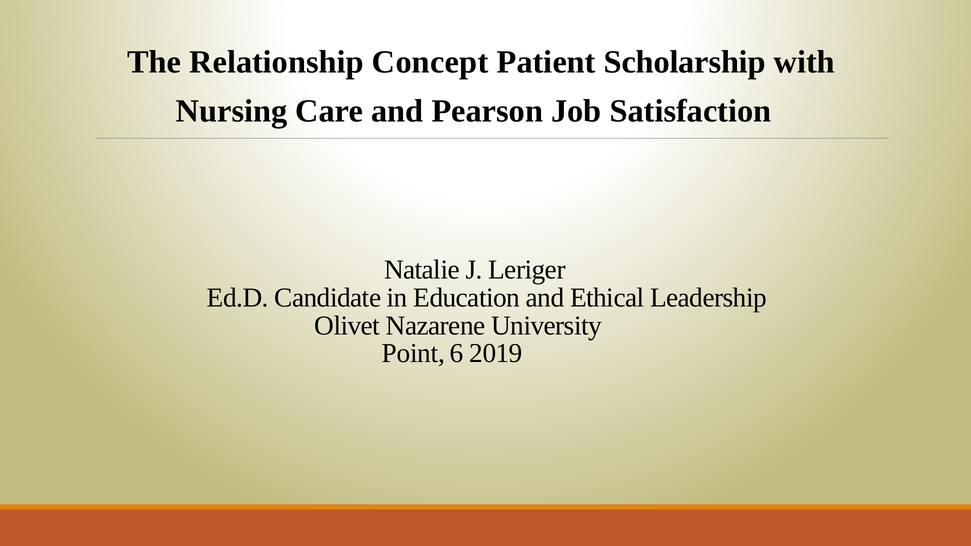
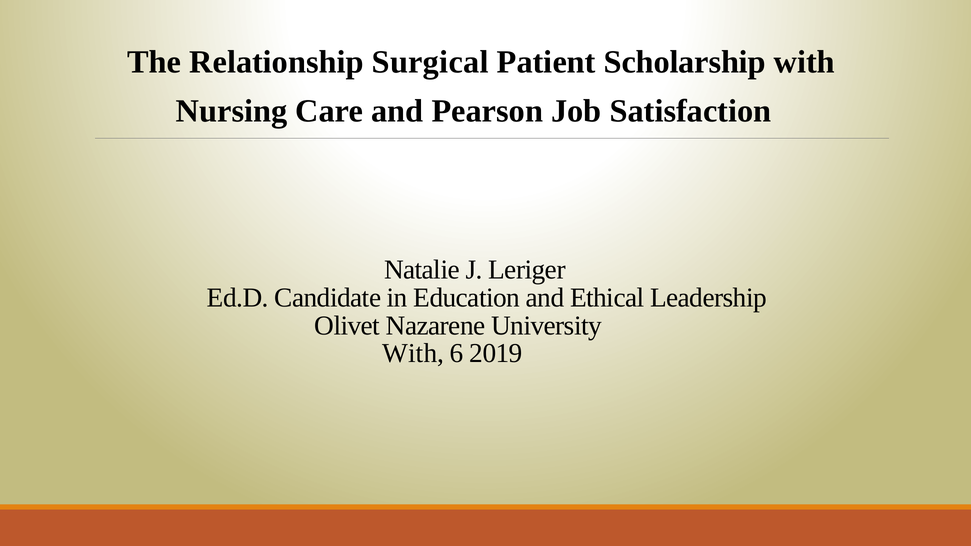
Concept: Concept -> Surgical (430, 62)
Point: Point -> With (413, 354)
